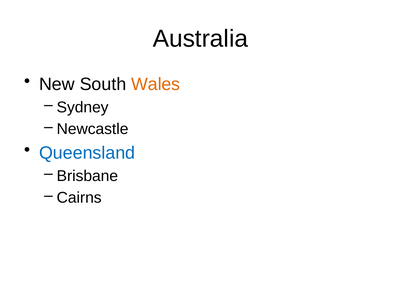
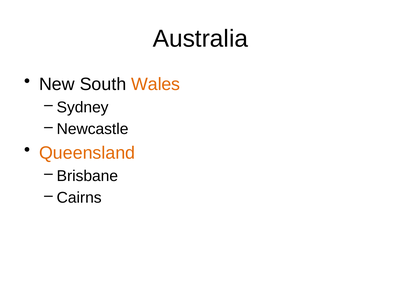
Queensland colour: blue -> orange (87, 153)
